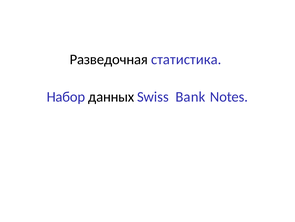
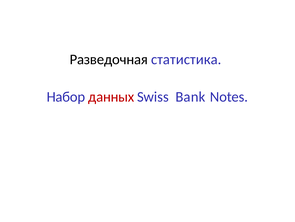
данных colour: black -> red (111, 97)
